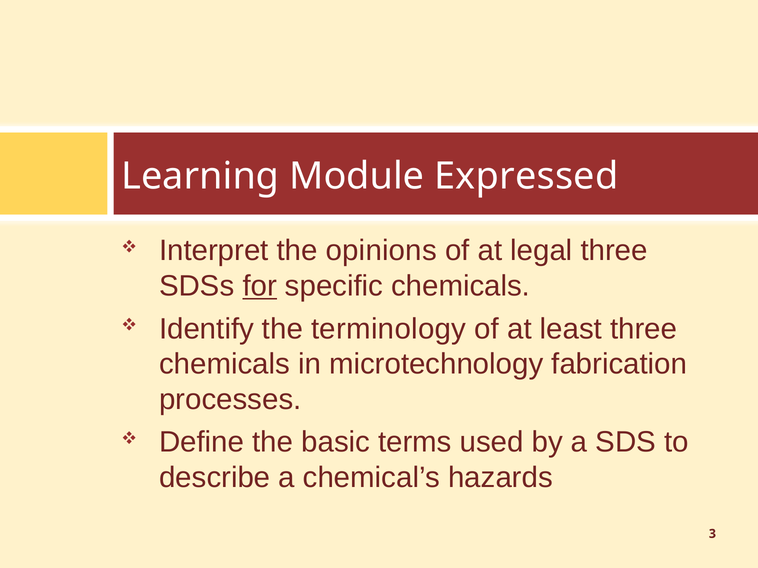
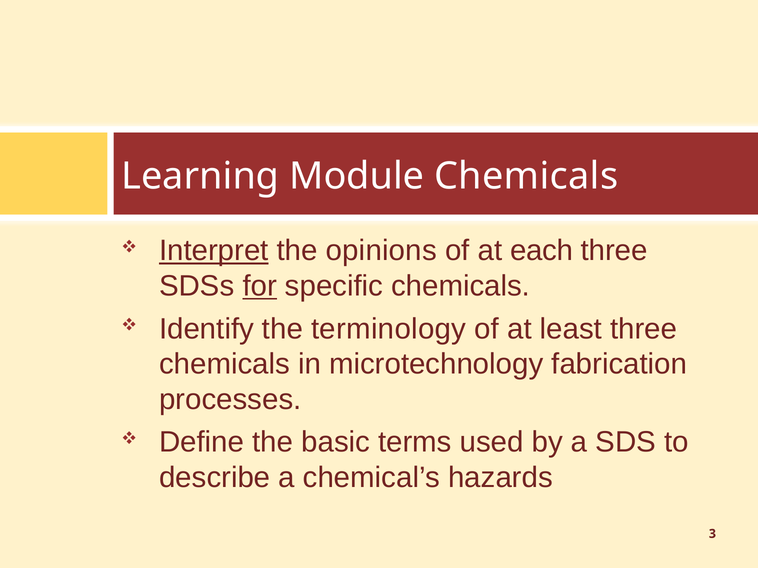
Module Expressed: Expressed -> Chemicals (526, 176)
Interpret underline: none -> present (214, 251)
legal: legal -> each (542, 251)
